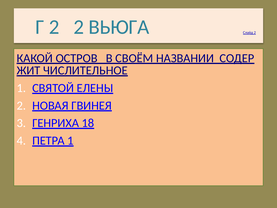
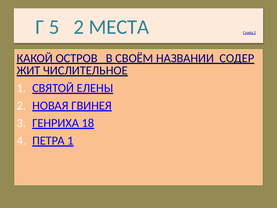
Г 2: 2 -> 5 (54, 27)
ВЬЮГА: ВЬЮГА -> МЕСТА (119, 27)
